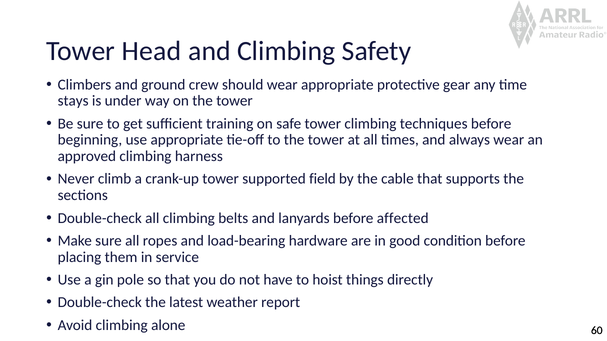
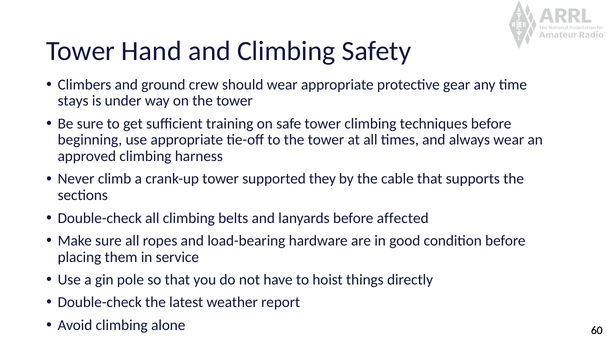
Head: Head -> Hand (152, 51)
field: field -> they (322, 179)
